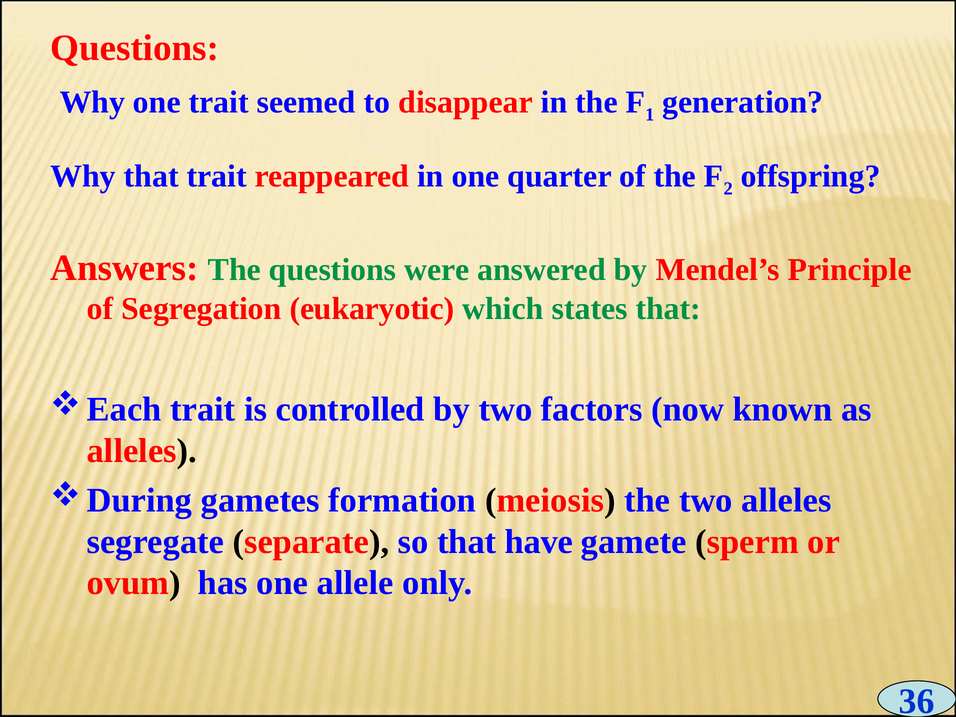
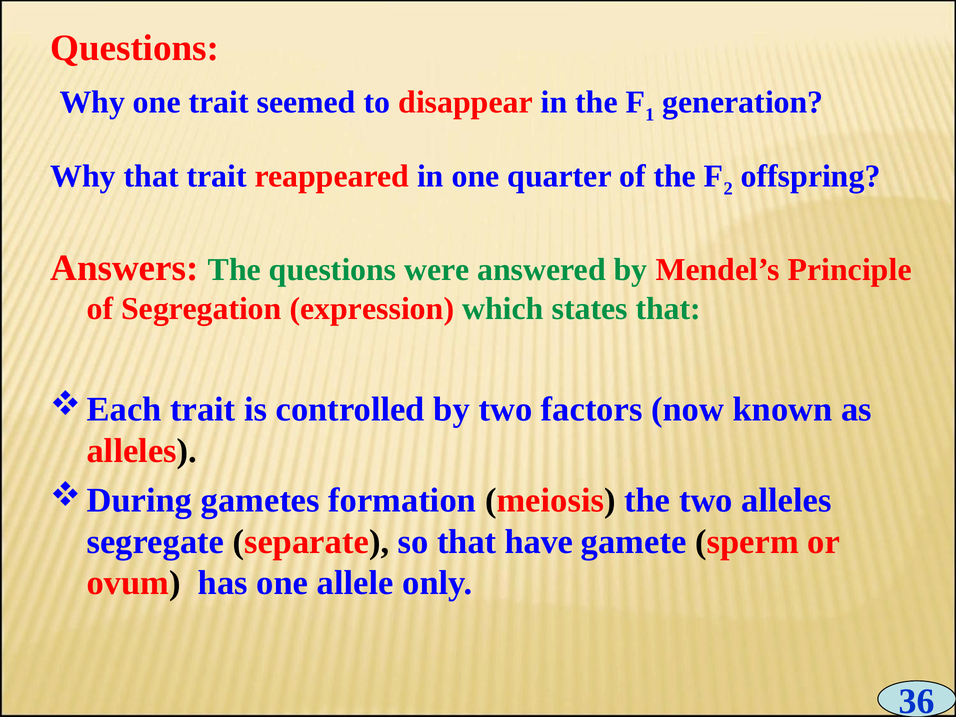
eukaryotic: eukaryotic -> expression (372, 309)
